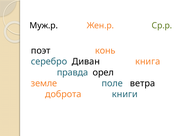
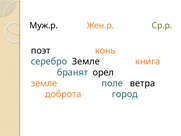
серебро Диван: Диван -> Земле (86, 61)
правда: правда -> бранят (72, 72)
книги: книги -> город (125, 94)
